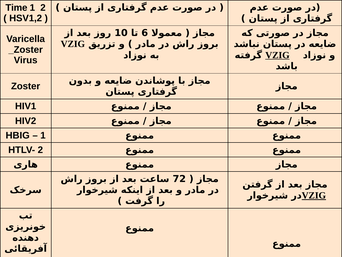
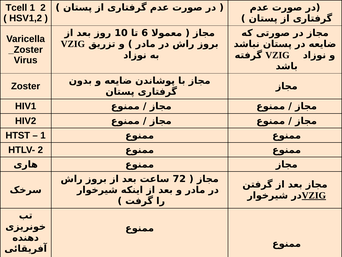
Time: Time -> Tcell (16, 8)
VZIG underline: present -> none (277, 55)
HBIG: HBIG -> HTST (18, 135)
